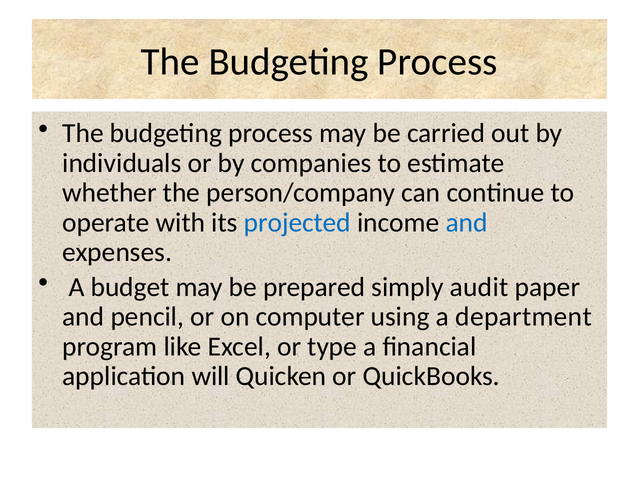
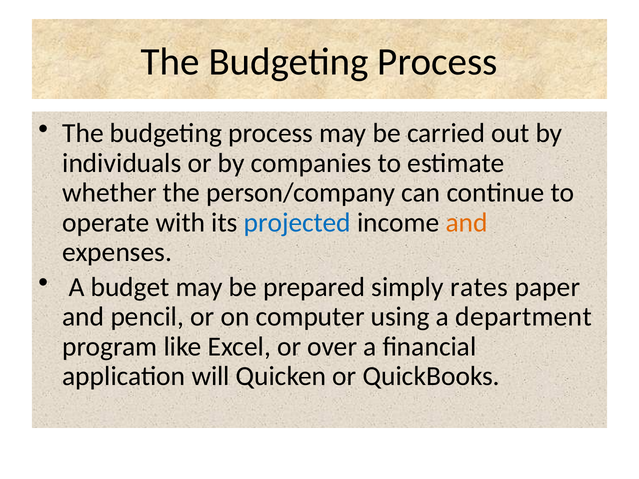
and colour: blue -> orange (467, 223)
audit: audit -> rates (479, 287)
type: type -> over (332, 347)
